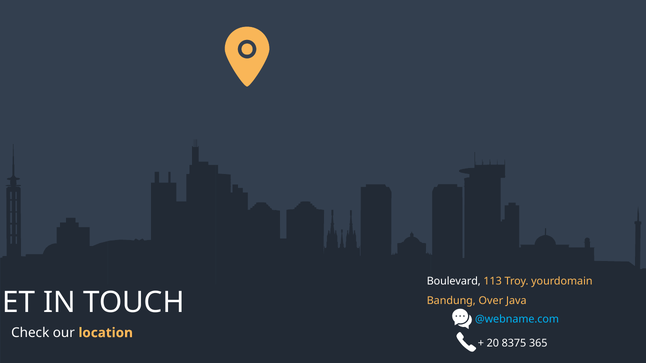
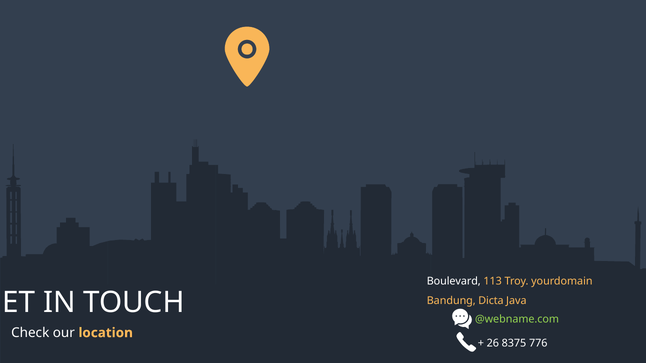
Over: Over -> Dicta (491, 301)
@webname.com colour: light blue -> light green (517, 320)
20: 20 -> 26 (493, 343)
365: 365 -> 776 (538, 343)
